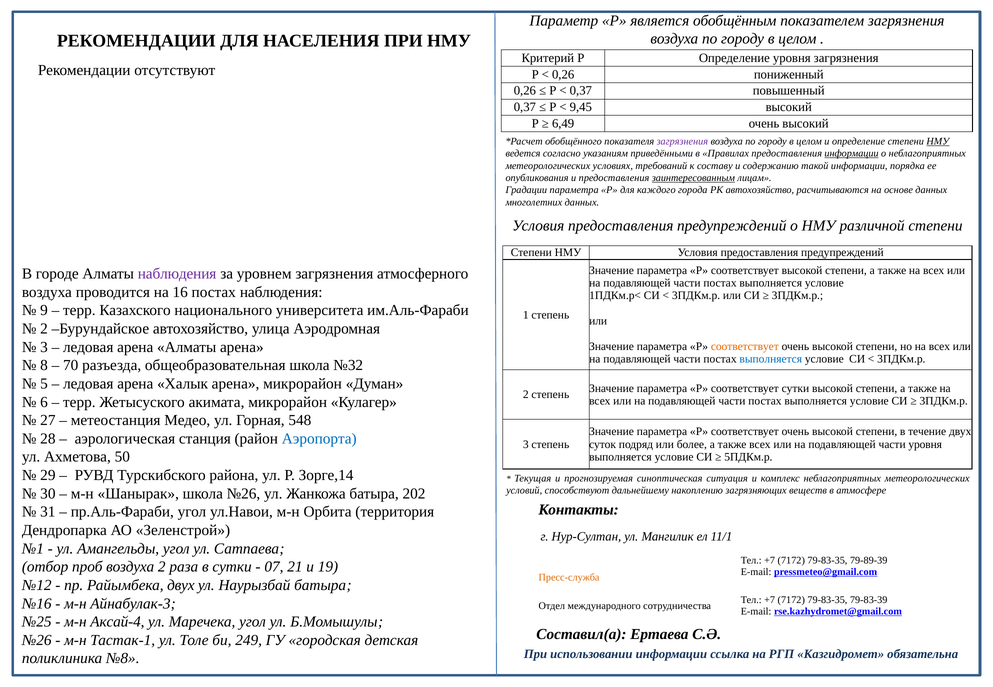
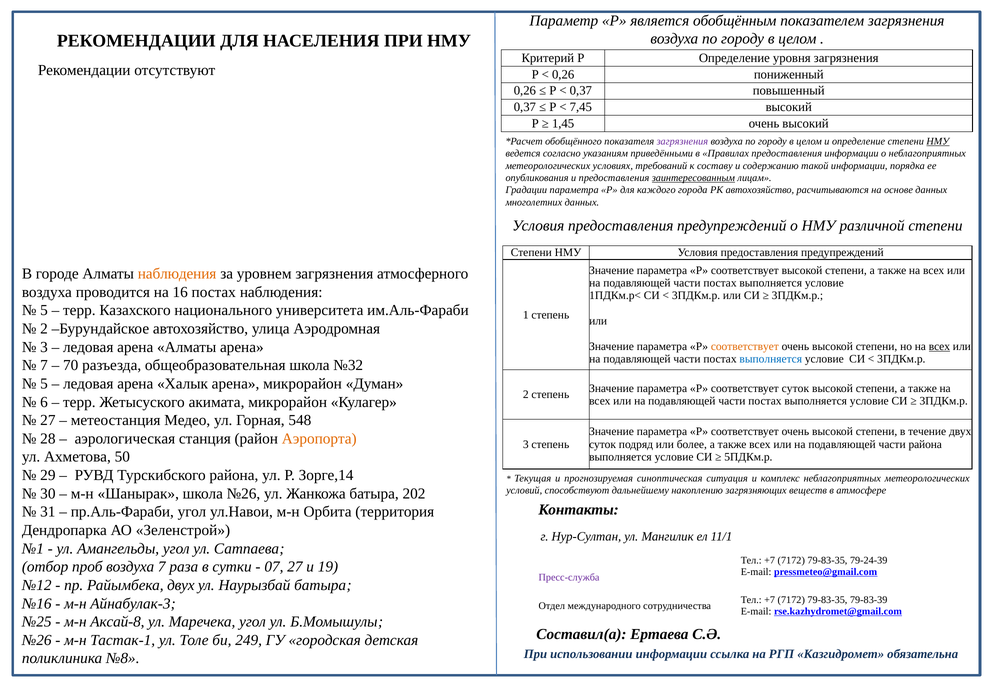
9,45: 9,45 -> 7,45 (581, 107)
6,49: 6,49 -> 1,45 (563, 124)
информации underline: present -> none (852, 154)
наблюдения colour: purple -> orange (177, 274)
9: 9 -> 5 (44, 311)
всех underline: none -> present (939, 347)
8: 8 -> 7 (44, 366)
соответствует сутки: сутки -> суток (795, 389)
Аэропорта colour: blue -> orange (319, 439)
части уровня: уровня -> района (925, 445)
79-89-39: 79-89-39 -> 79-24-39 (869, 561)
воздуха 2: 2 -> 7 (162, 567)
07 21: 21 -> 27 (295, 567)
Пресс-служба colour: orange -> purple (569, 578)
Аксай-4: Аксай-4 -> Аксай-8 (117, 622)
